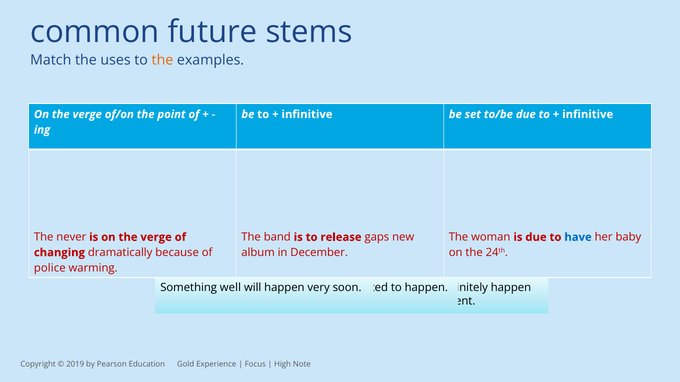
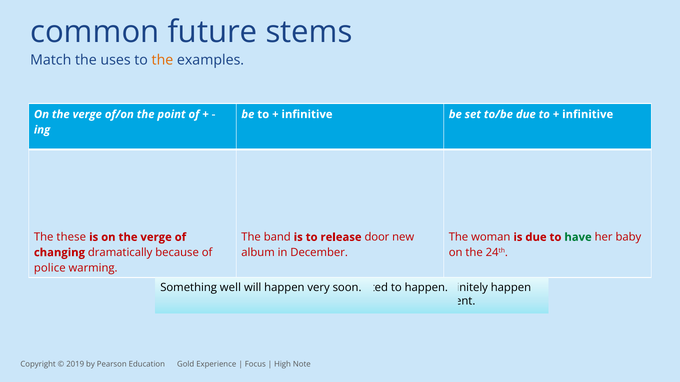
never: never -> these (71, 237)
gaps: gaps -> door (377, 237)
have colour: blue -> green (578, 237)
